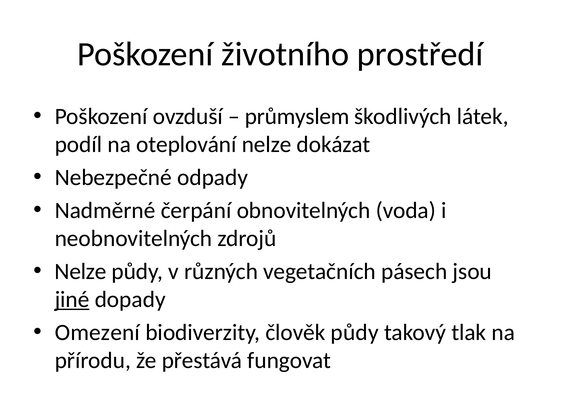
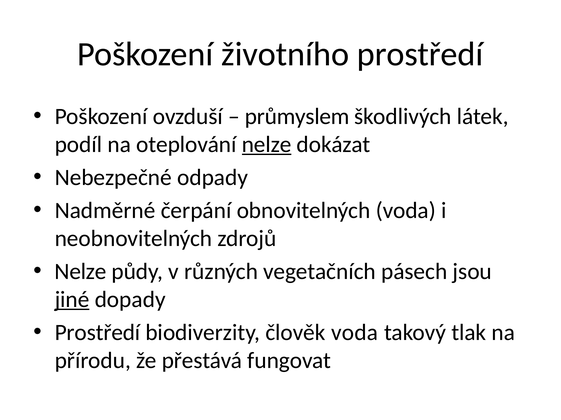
nelze underline: none -> present (267, 145)
Omezení: Omezení -> Prostředí (97, 333)
člověk půdy: půdy -> voda (355, 333)
